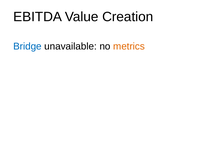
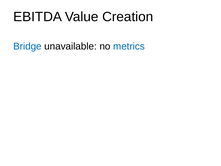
metrics colour: orange -> blue (129, 46)
